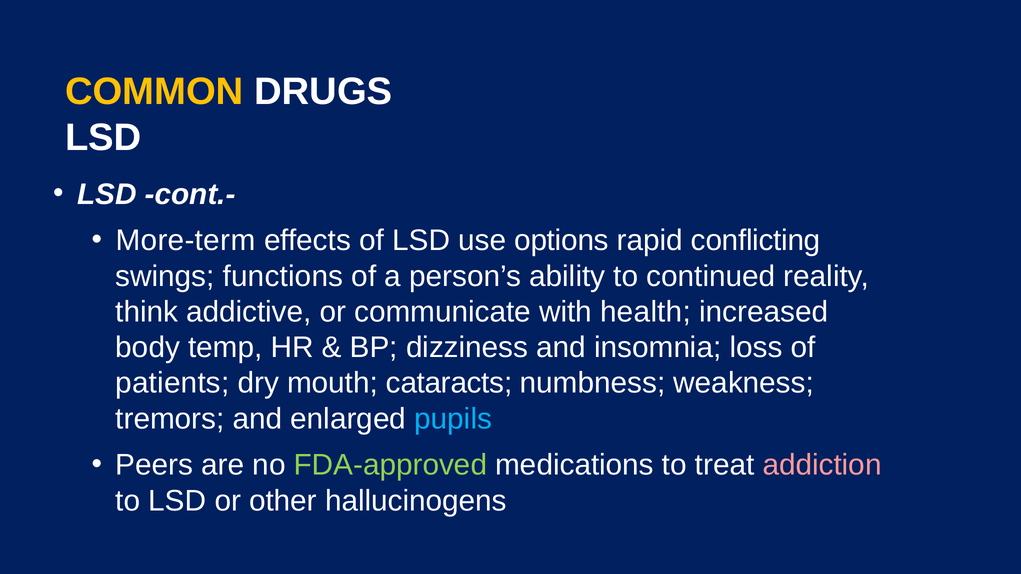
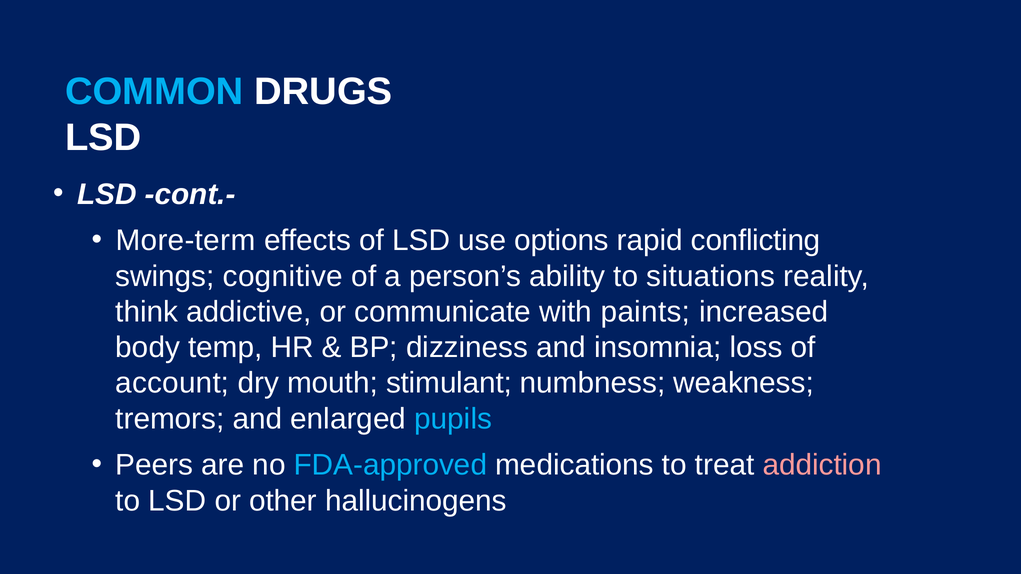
COMMON colour: yellow -> light blue (154, 92)
functions: functions -> cognitive (283, 276)
continued: continued -> situations (711, 276)
health: health -> paints (645, 312)
patients: patients -> account (172, 383)
cataracts: cataracts -> stimulant (449, 383)
FDA-approved colour: light green -> light blue (390, 465)
